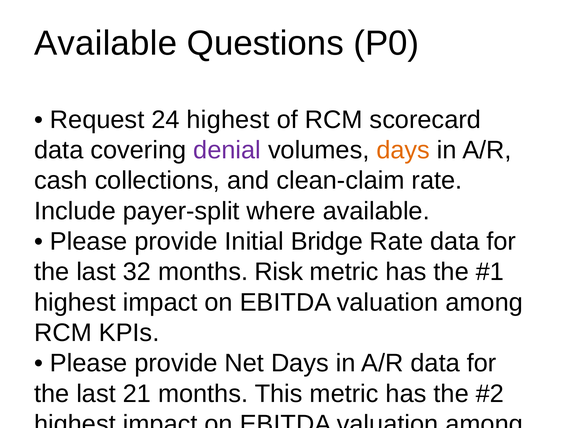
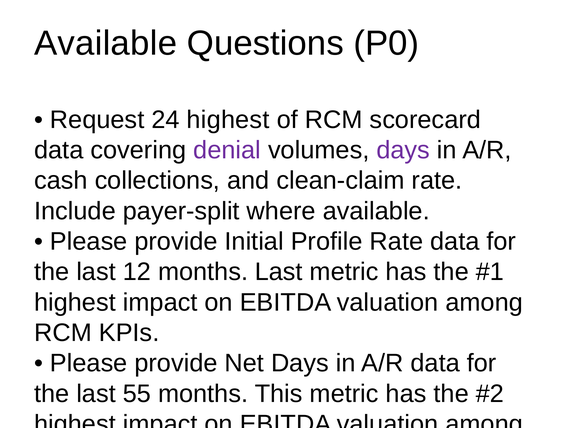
days colour: orange -> purple (403, 150)
Bridge: Bridge -> Profile (327, 241)
32: 32 -> 12 (137, 272)
months Risk: Risk -> Last (279, 272)
21: 21 -> 55 (137, 393)
